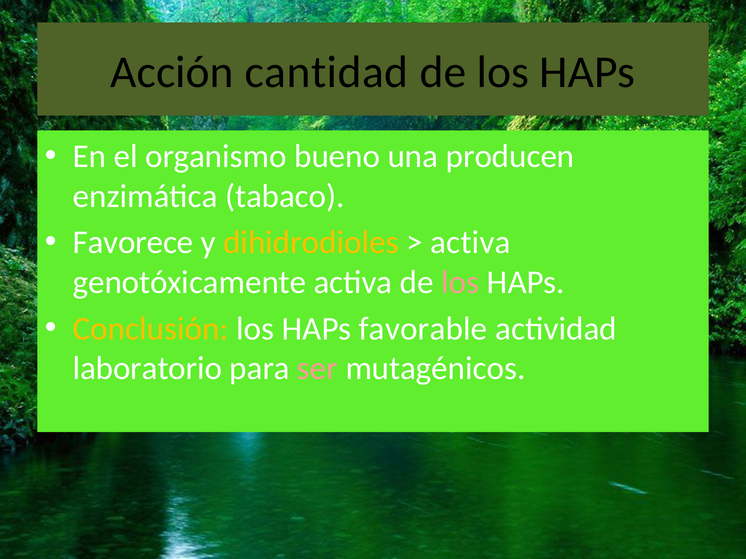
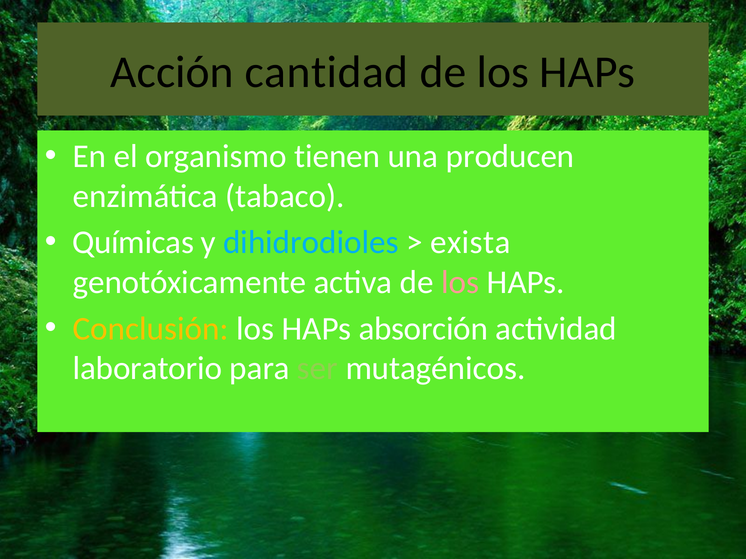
bueno: bueno -> tienen (337, 156)
Favorece: Favorece -> Químicas (133, 243)
dihidrodioles colour: yellow -> light blue (311, 243)
activa: activa -> exista (470, 243)
favorable: favorable -> absorción (423, 329)
ser colour: pink -> light green (317, 369)
